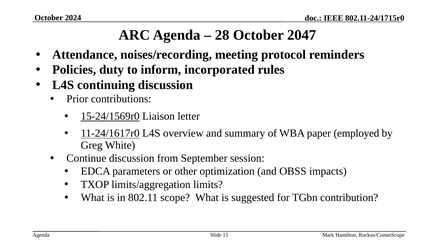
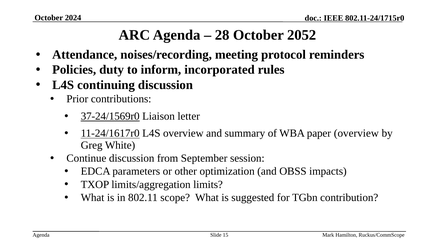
2047: 2047 -> 2052 (302, 35)
15-24/1569r0: 15-24/1569r0 -> 37-24/1569r0 (110, 116)
paper employed: employed -> overview (356, 133)
